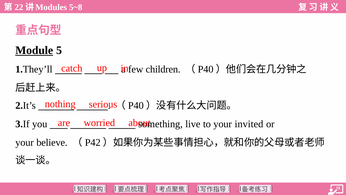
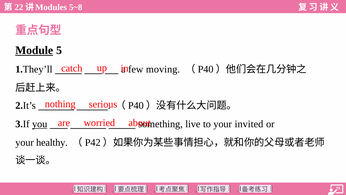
children: children -> moving (163, 69)
you underline: none -> present (40, 124)
believe: believe -> healthy (52, 142)
